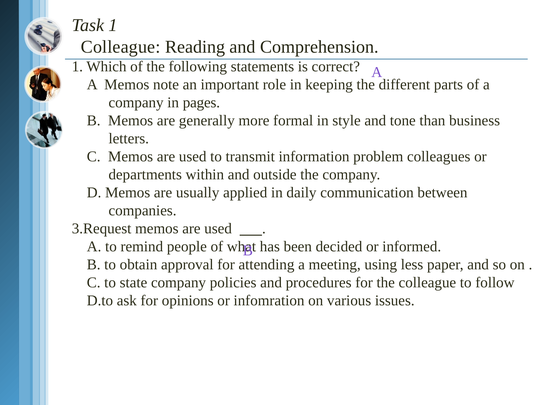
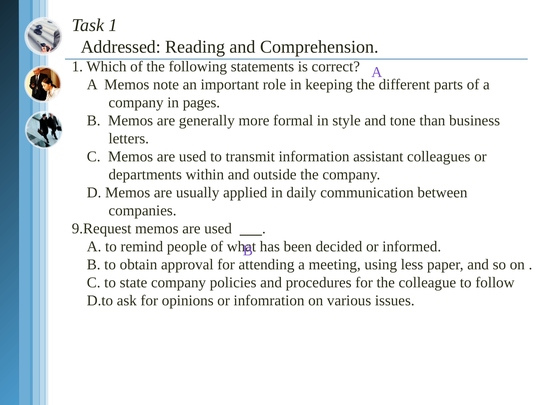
Colleague: Colleague -> Addressed (121, 47)
problem: problem -> assistant (378, 157)
3.Request: 3.Request -> 9.Request (102, 229)
